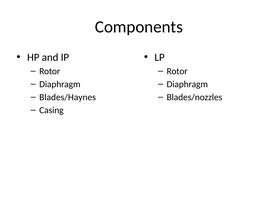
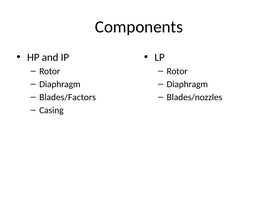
Blades/Haynes: Blades/Haynes -> Blades/Factors (68, 97)
